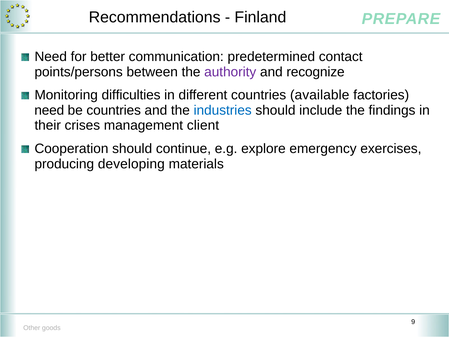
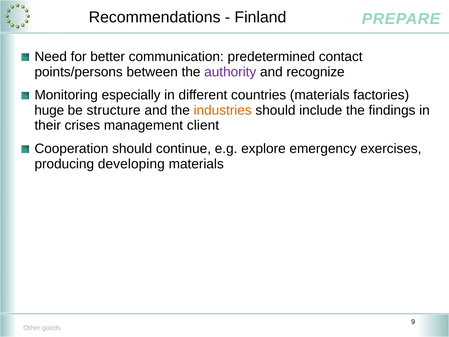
difficulties: difficulties -> especially (131, 95)
countries available: available -> materials (320, 95)
need: need -> huge (49, 110)
be countries: countries -> structure (114, 110)
industries colour: blue -> orange (223, 110)
